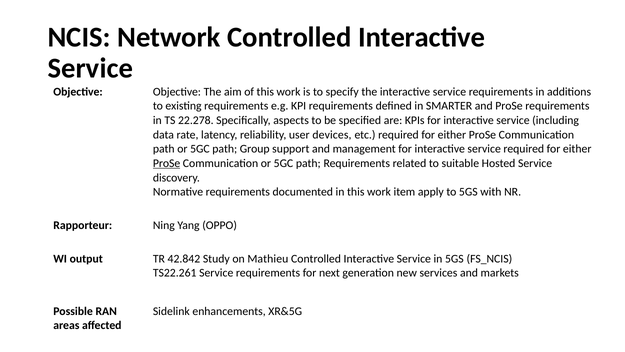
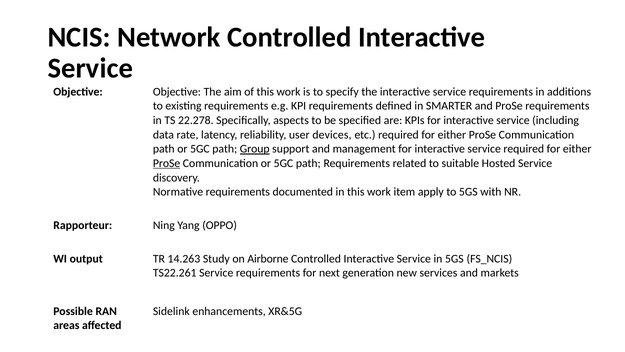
Group underline: none -> present (255, 149)
42.842: 42.842 -> 14.263 (184, 258)
Mathieu: Mathieu -> Airborne (268, 258)
